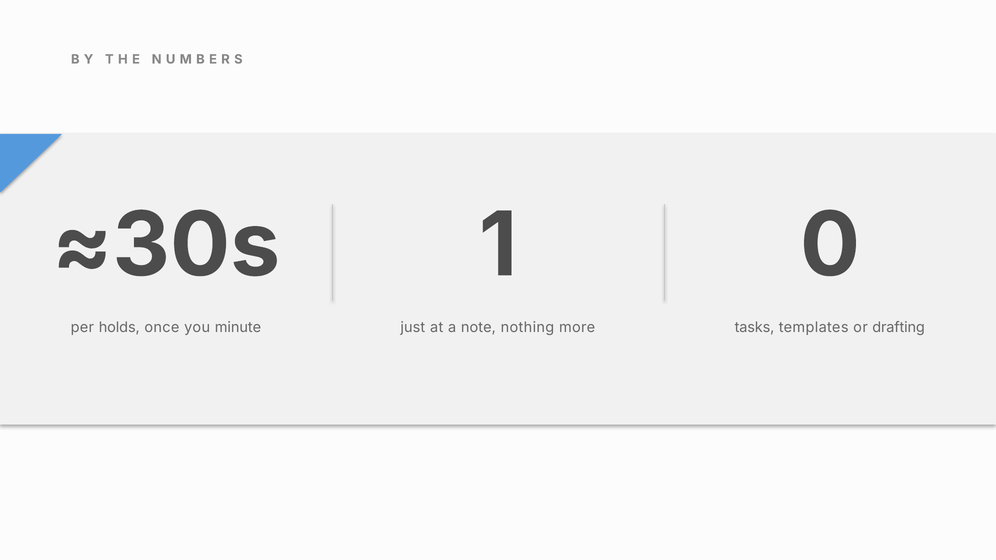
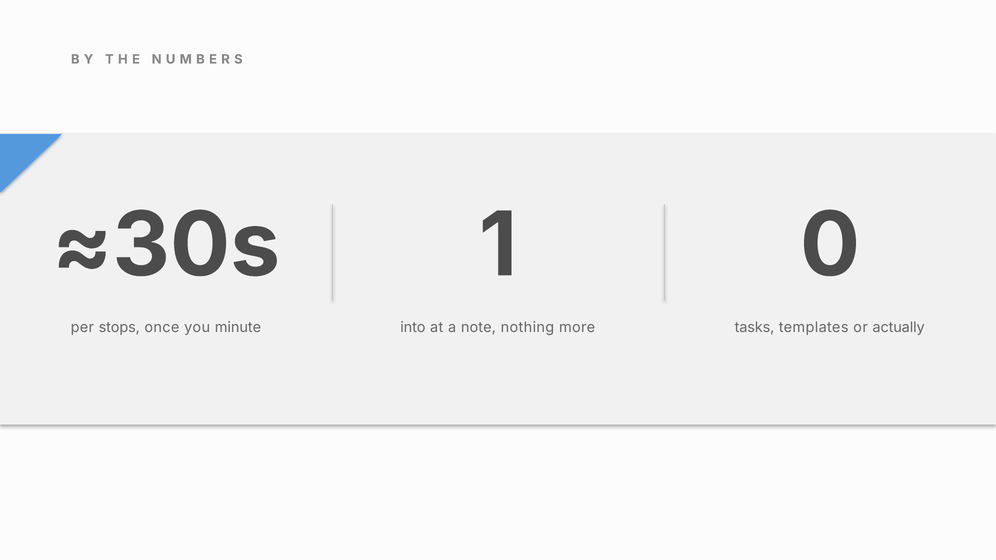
holds: holds -> stops (119, 328)
just: just -> into (413, 328)
drafting: drafting -> actually (899, 328)
